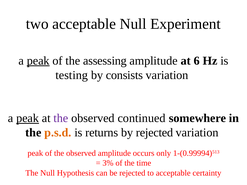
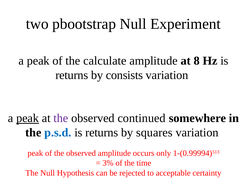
two acceptable: acceptable -> pbootstrap (84, 24)
peak underline: present -> none (38, 61)
assessing: assessing -> calculate (105, 61)
6: 6 -> 8 (197, 61)
testing: testing -> returns (72, 75)
p.s.d colour: orange -> blue (58, 133)
by rejected: rejected -> squares (154, 133)
